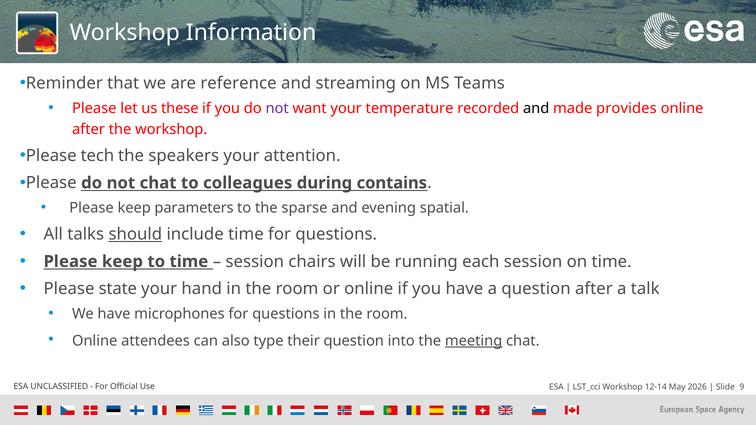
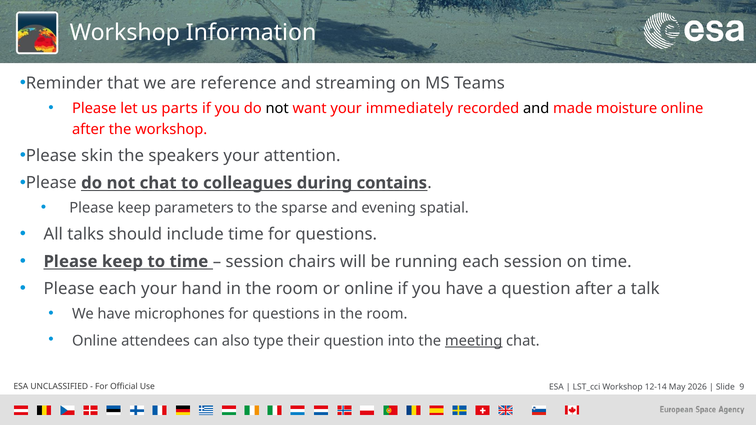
these: these -> parts (180, 108)
not colour: purple -> black (277, 108)
temperature: temperature -> immediately (409, 108)
provides: provides -> moisture (627, 108)
tech: tech -> skin (97, 156)
should underline: present -> none (135, 234)
Please state: state -> each (118, 289)
